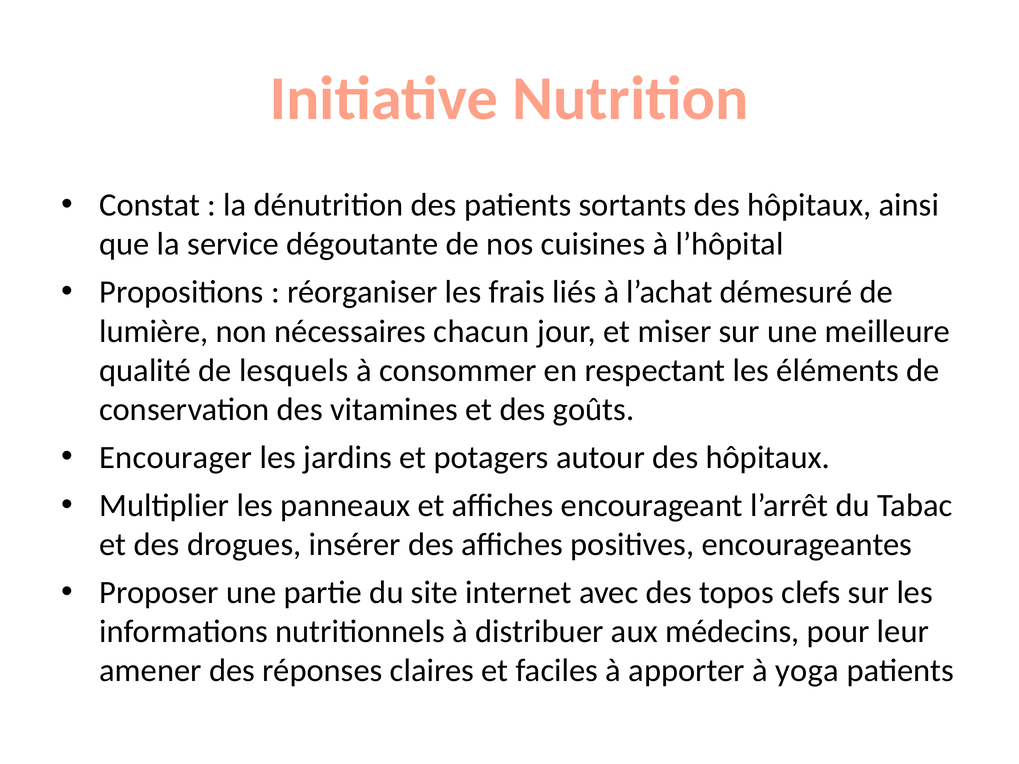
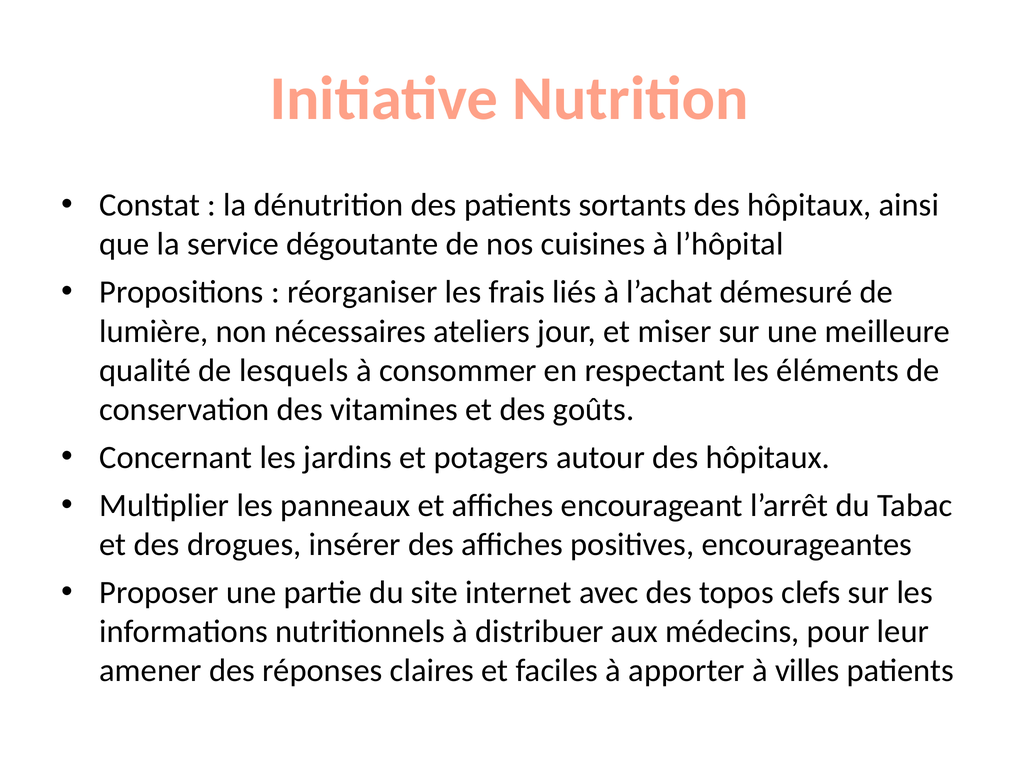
chacun: chacun -> ateliers (482, 331)
Encourager: Encourager -> Concernant (176, 458)
yoga: yoga -> villes (807, 671)
